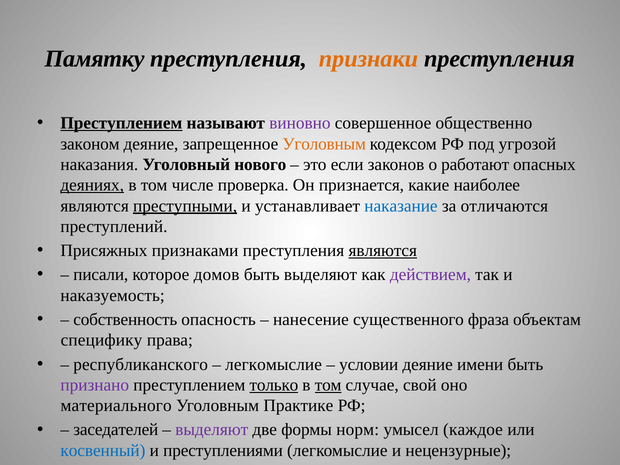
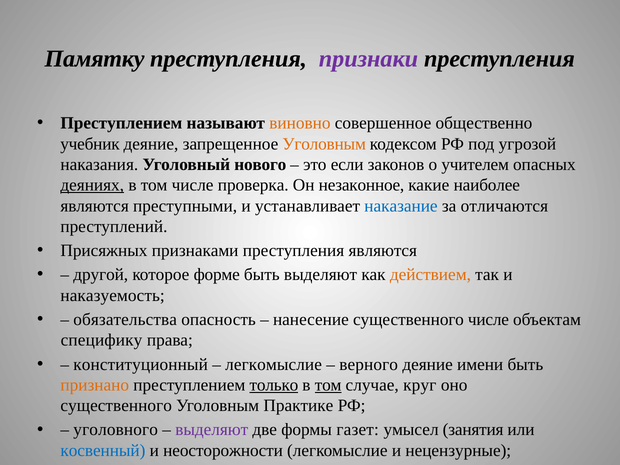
признаки colour: orange -> purple (368, 59)
Преступлением underline: present -> none (121, 123)
виновно colour: purple -> orange (300, 123)
законом: законом -> учебник (90, 144)
работают: работают -> учителем (475, 164)
признается: признается -> незаконное (362, 185)
преступными underline: present -> none (185, 206)
являются underline: present -> none (383, 251)
писали: писали -> другой (101, 275)
домов: домов -> форме (217, 275)
действием colour: purple -> orange (430, 275)
собственность: собственность -> обязательства (125, 320)
существенного фраза: фраза -> числе (488, 320)
республиканского: республиканского -> конституционный (141, 364)
условии: условии -> верного (369, 364)
признано colour: purple -> orange (95, 385)
свой: свой -> круг (420, 385)
материального: материального -> существенного (116, 406)
заседателей: заседателей -> уголовного (116, 430)
норм: норм -> газет (358, 430)
умысел каждое: каждое -> занятия (473, 430)
преступлениями: преступлениями -> неосторожности (223, 450)
